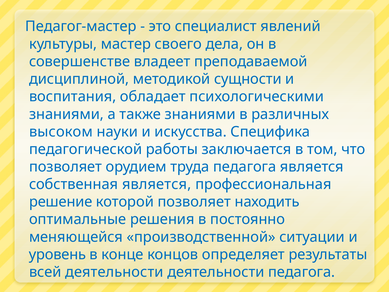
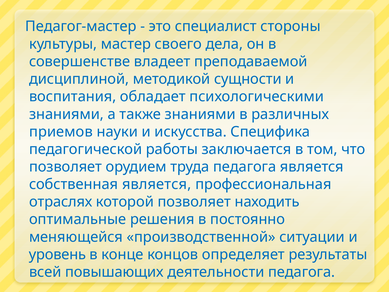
явлений: явлений -> стороны (291, 26)
высоком: высоком -> приемов (61, 132)
решение: решение -> отраслях (61, 202)
всей деятельности: деятельности -> повышающих (114, 272)
